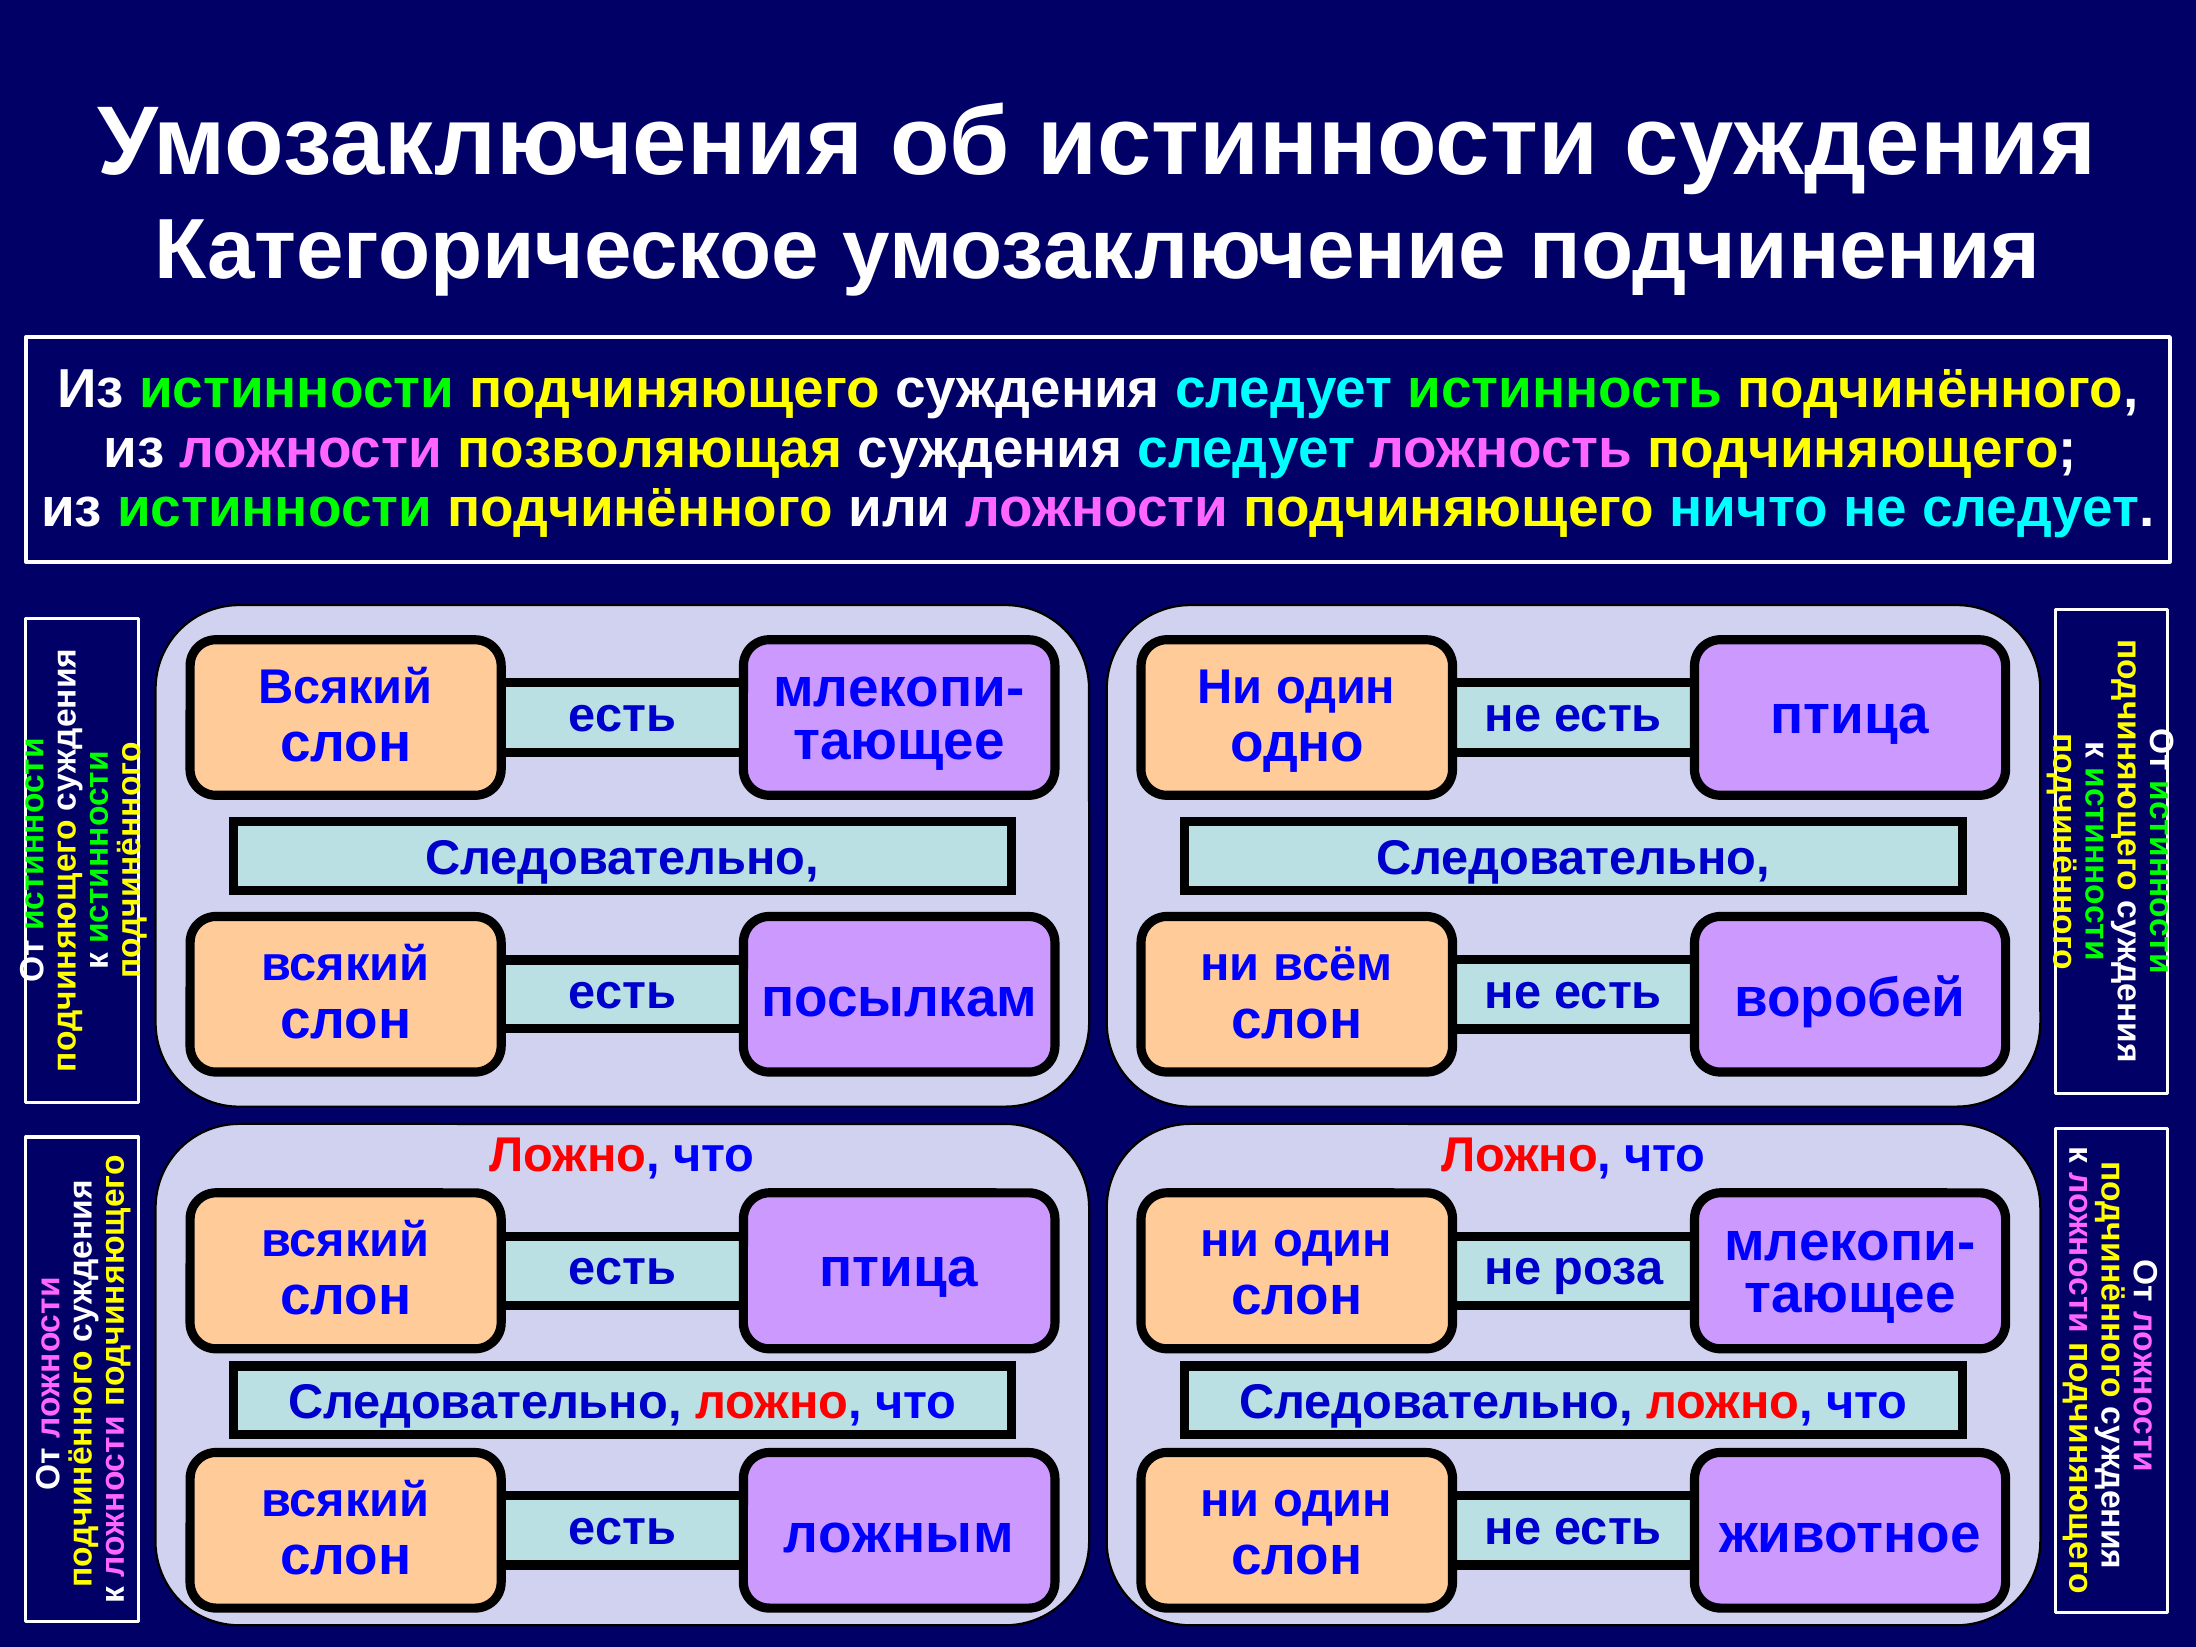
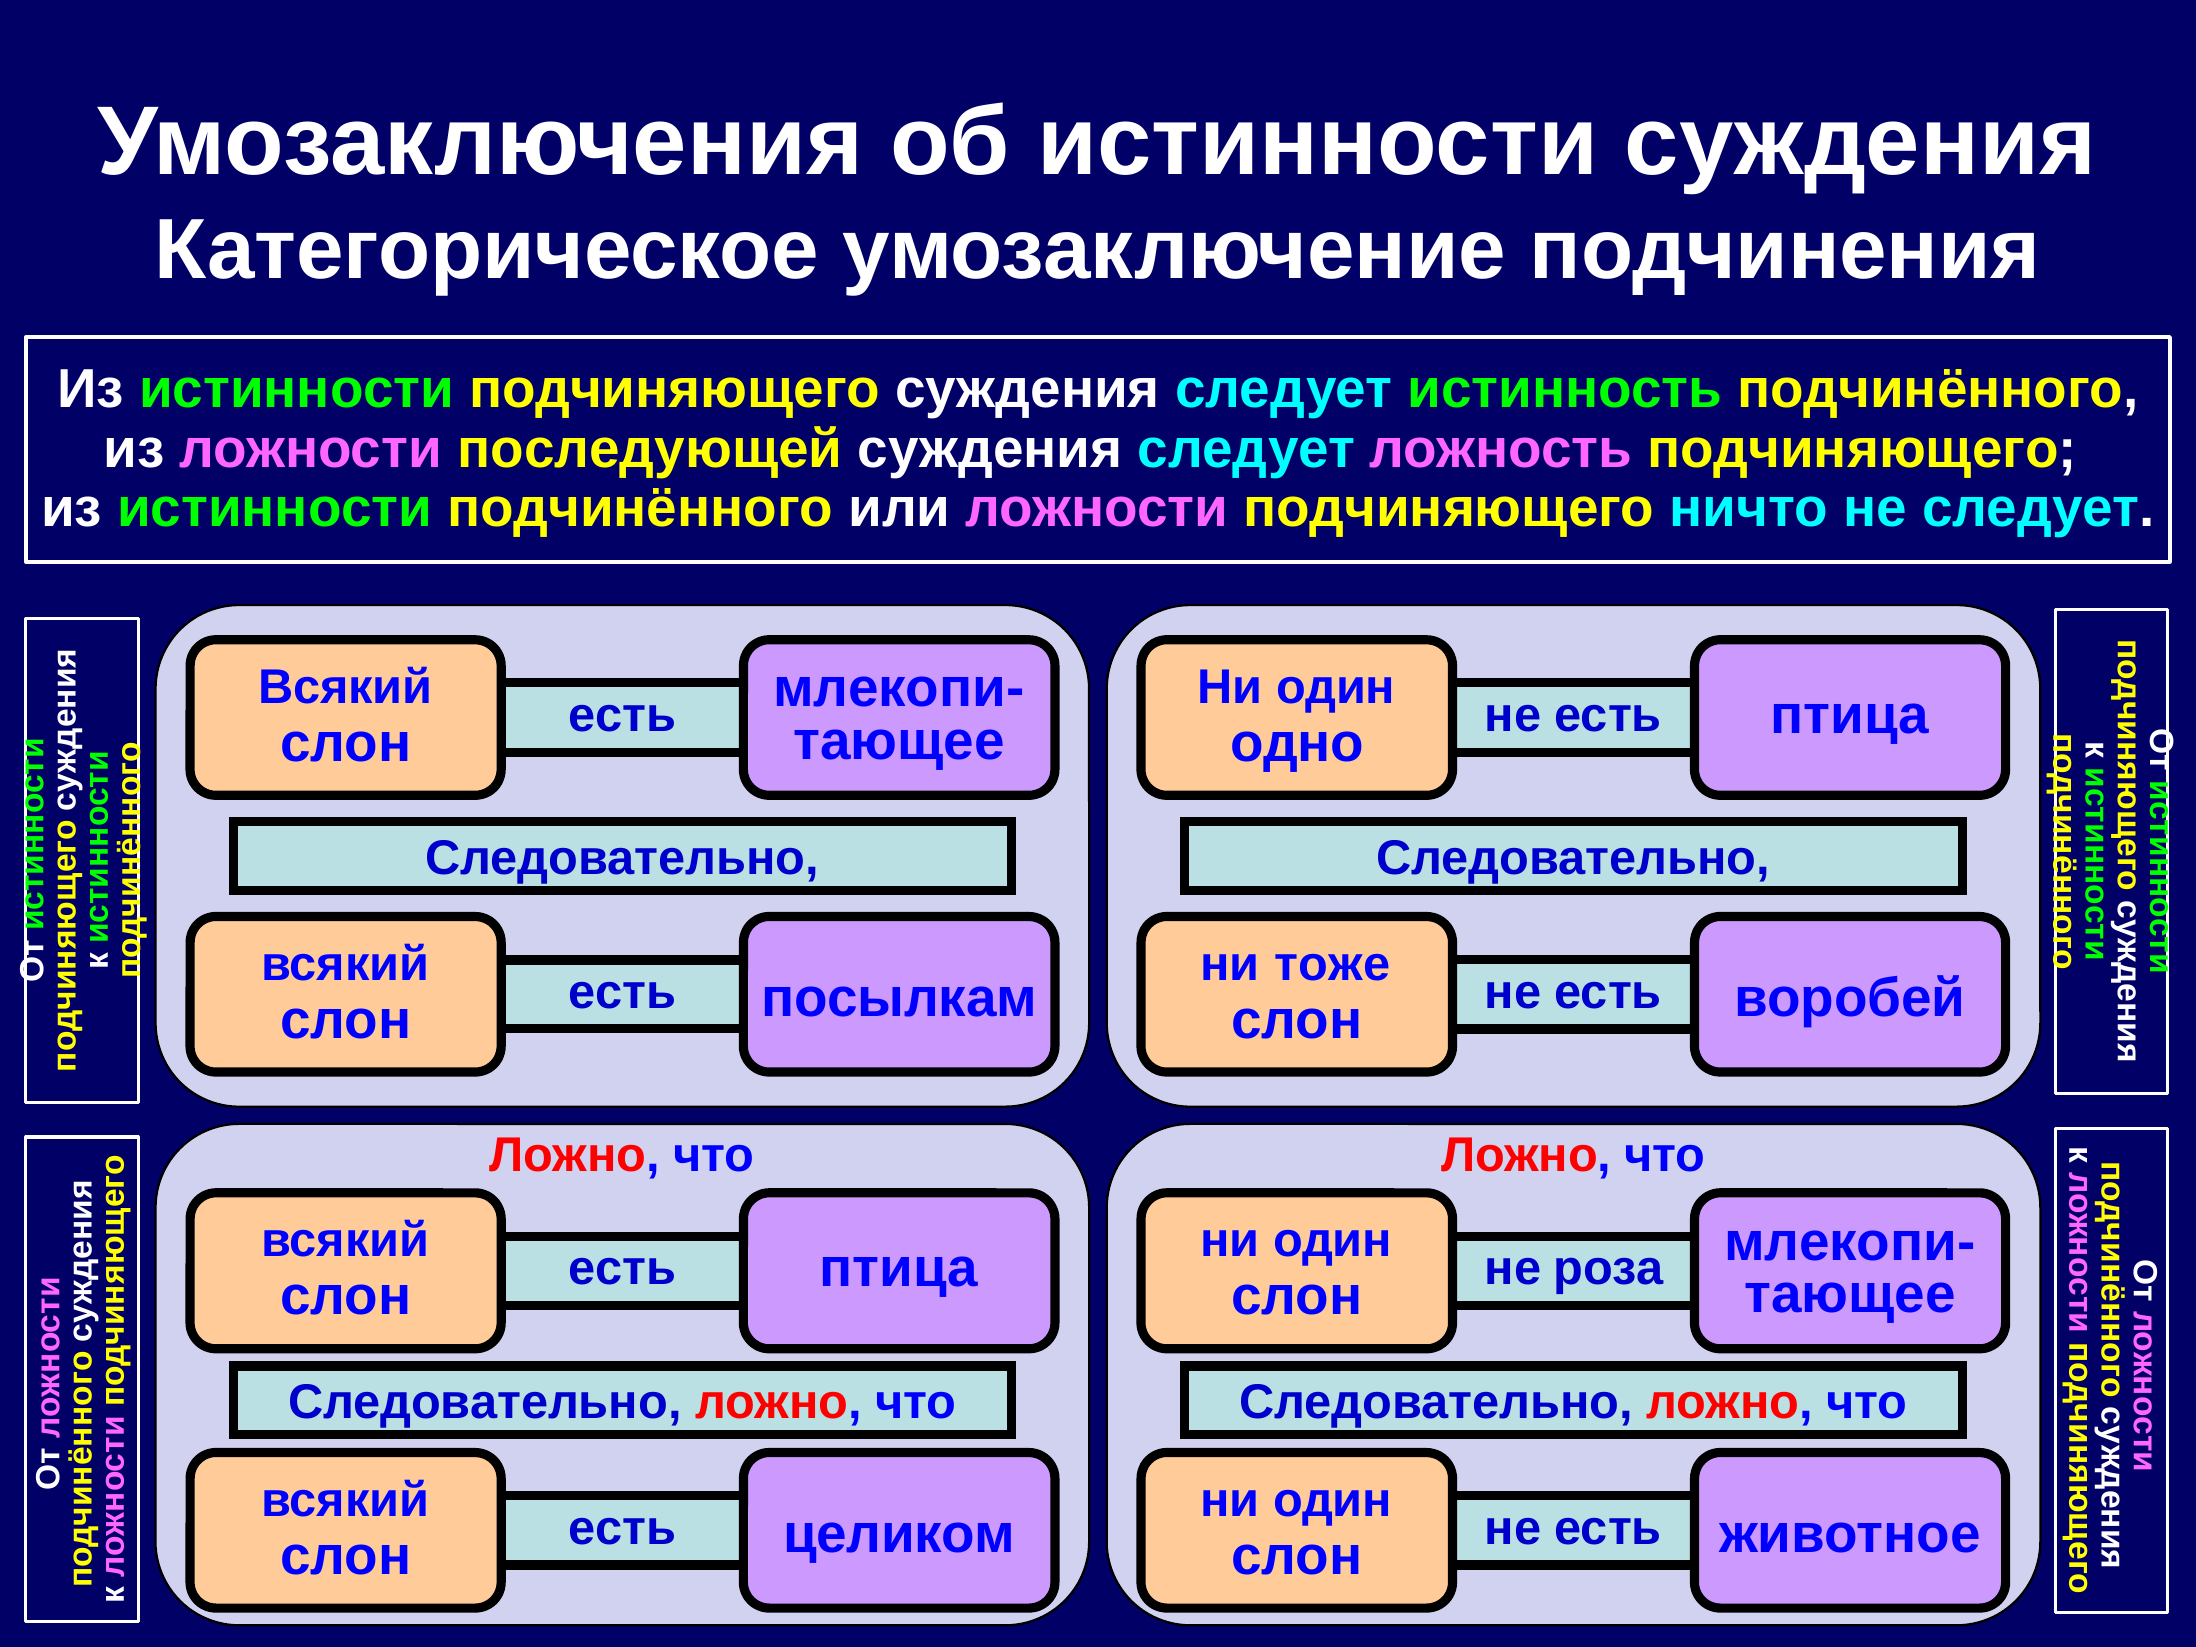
позволяющая: позволяющая -> последующей (650, 449)
всём: всём -> тоже (1333, 964)
ложным: ложным -> целиком (899, 1534)
